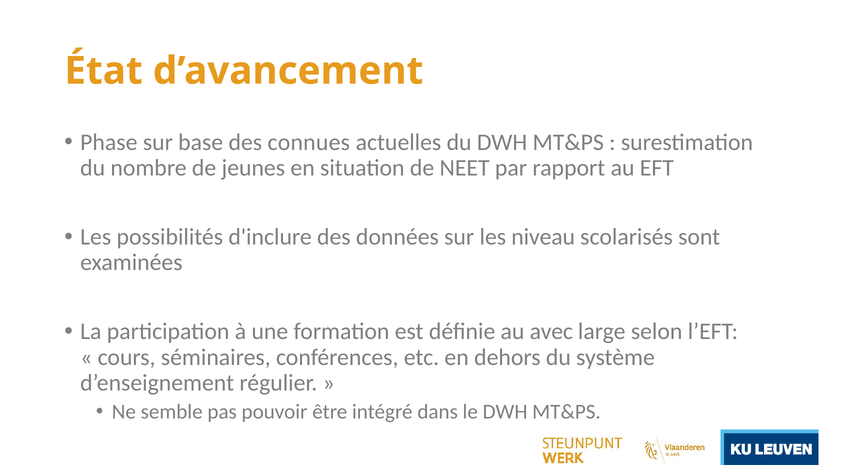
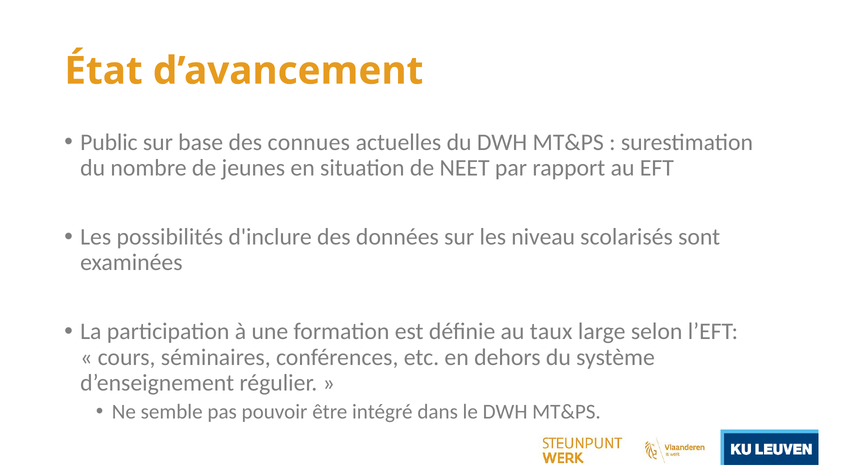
Phase: Phase -> Public (109, 142)
avec: avec -> taux (551, 331)
